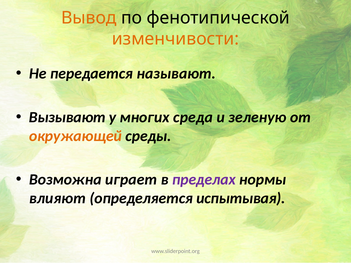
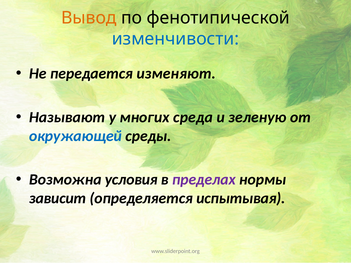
изменчивости colour: orange -> blue (175, 39)
называют: называют -> изменяют (176, 74)
Вызывают: Вызывают -> Называют (67, 117)
окружающей colour: orange -> blue (76, 136)
играет: играет -> условия (131, 180)
влияют: влияют -> зависит (58, 198)
